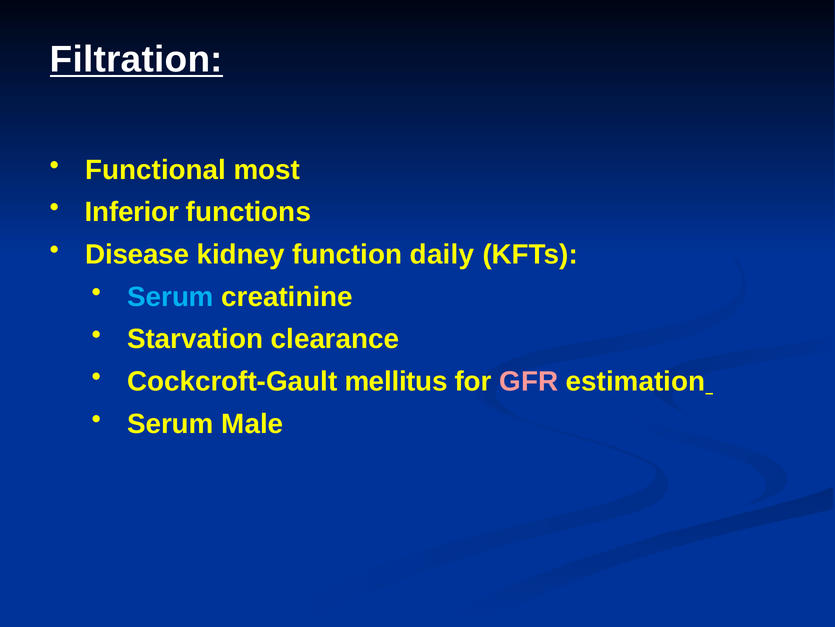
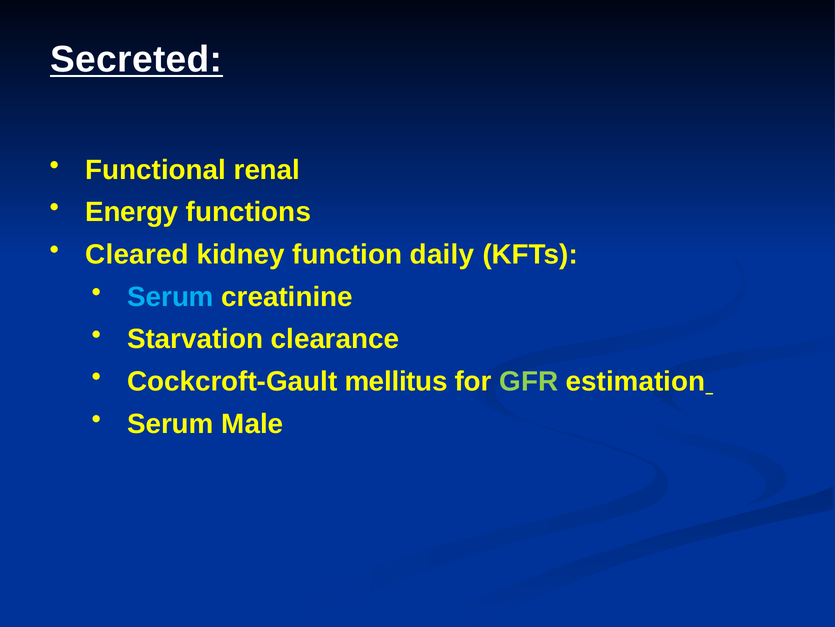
Filtration: Filtration -> Secreted (136, 59)
most: most -> renal (267, 170)
Inferior: Inferior -> Energy (132, 212)
Disease: Disease -> Cleared (137, 254)
GFR colour: pink -> light green (529, 381)
